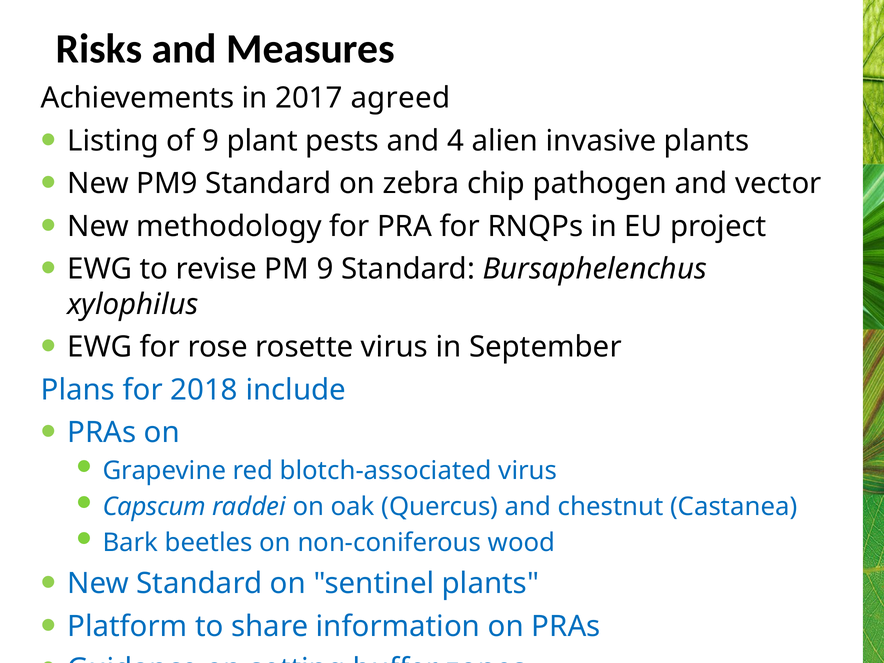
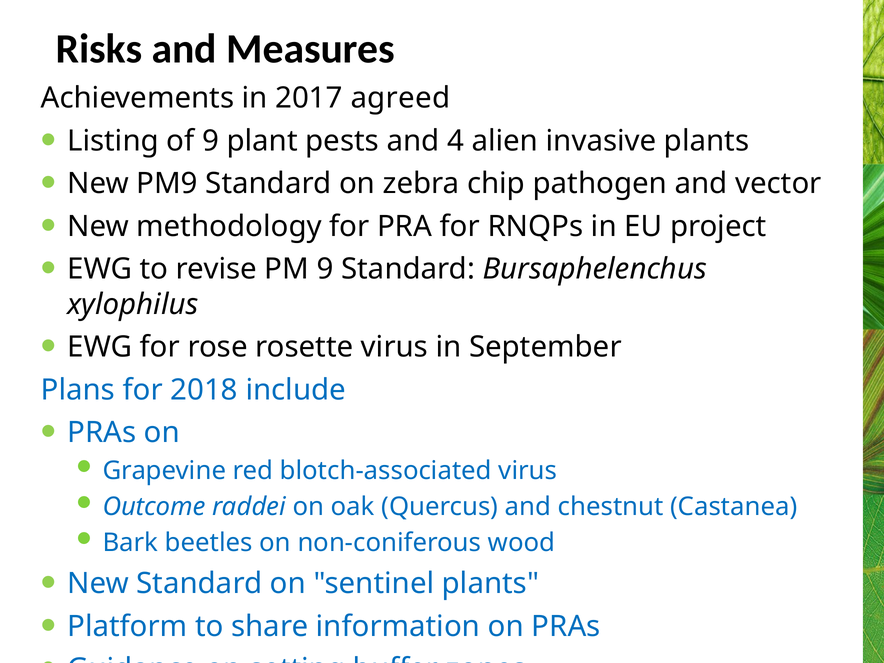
Capscum: Capscum -> Outcome (154, 507)
